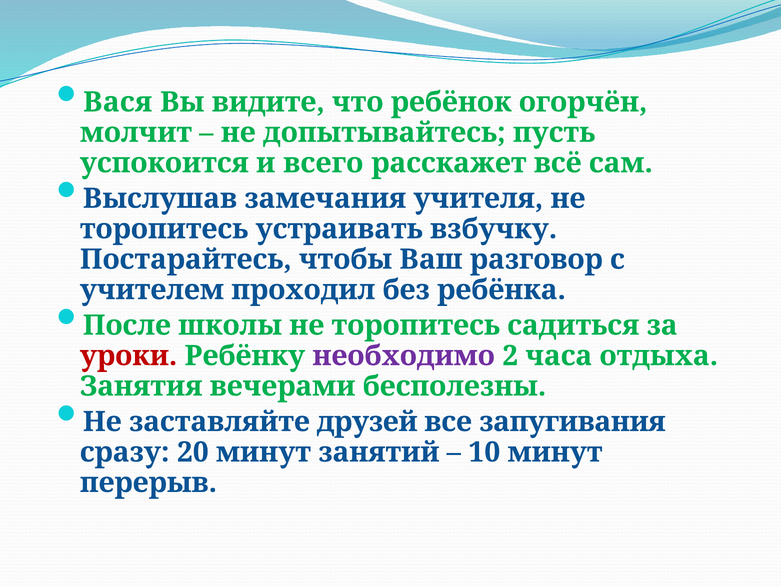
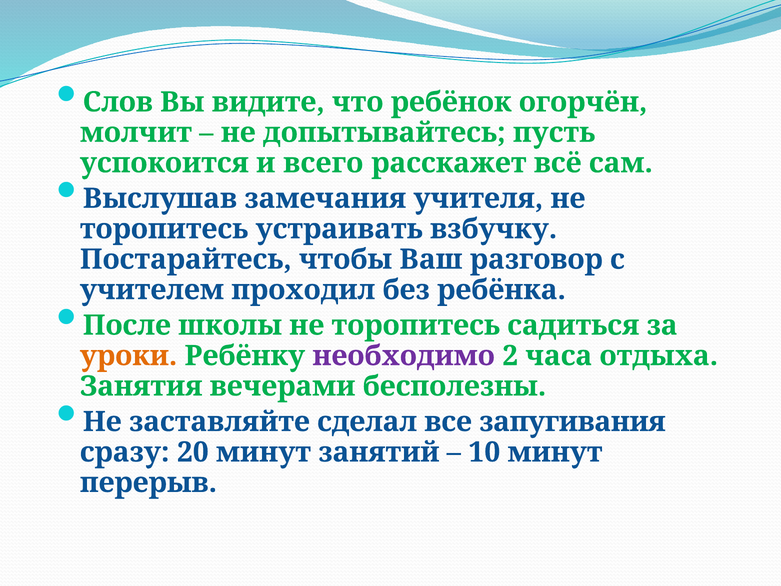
Вася: Вася -> Слов (118, 102)
уроки colour: red -> orange (129, 356)
друзей: друзей -> сделал (367, 422)
